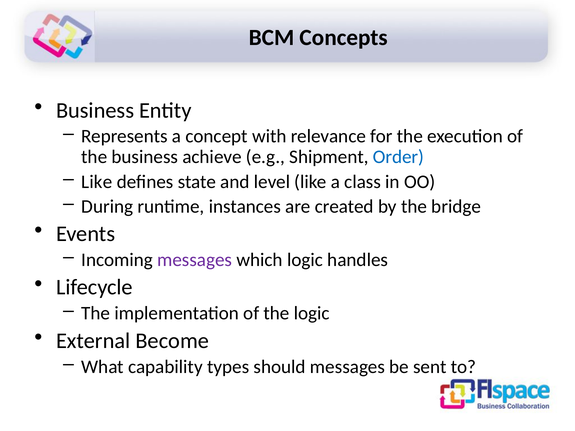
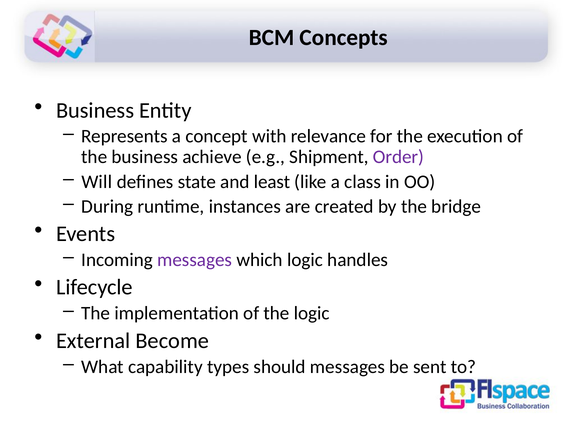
Order colour: blue -> purple (398, 157)
Like: Like -> Will (97, 182)
level: level -> least (272, 182)
